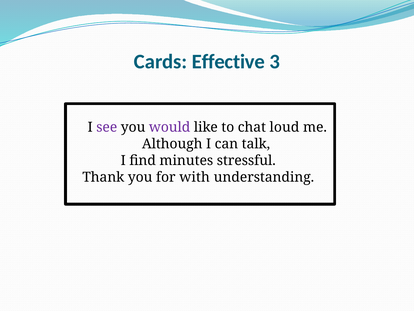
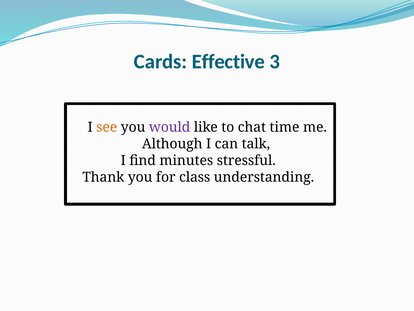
see colour: purple -> orange (107, 127)
loud: loud -> time (284, 127)
with: with -> class (195, 177)
